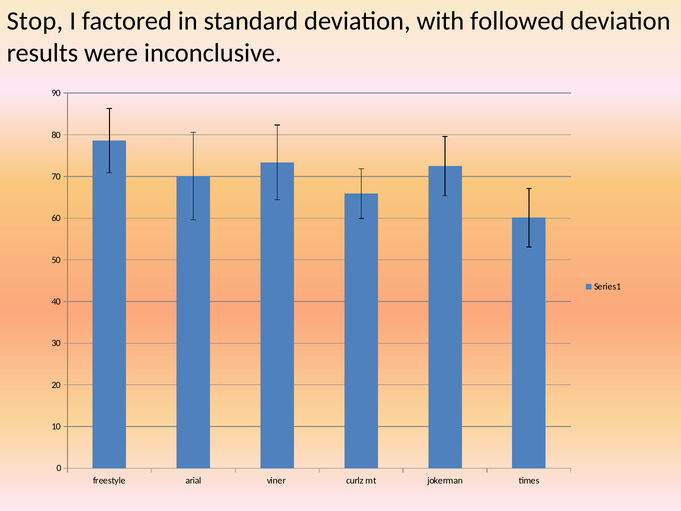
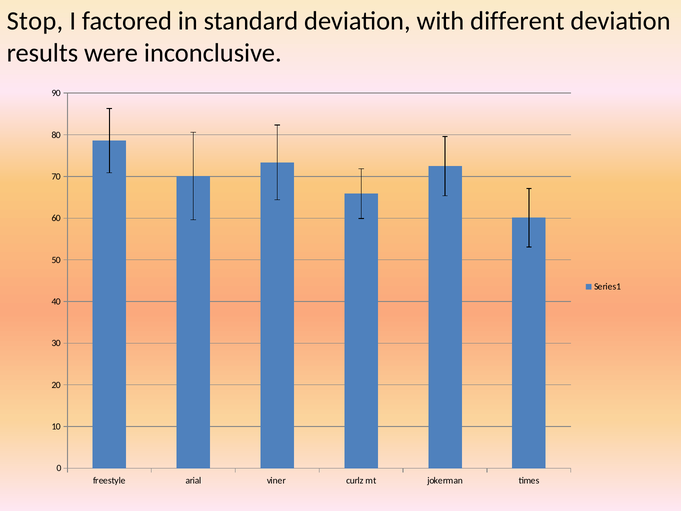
followed: followed -> different (517, 21)
